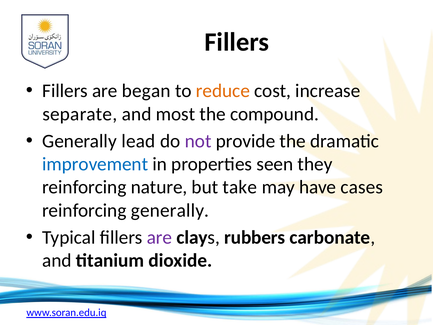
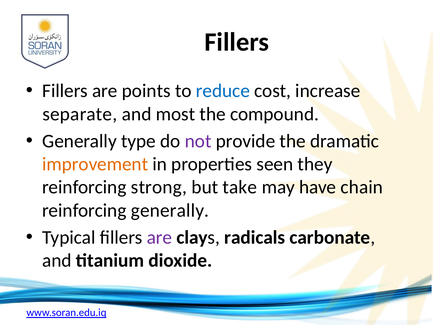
began: began -> points (146, 91)
reduce colour: orange -> blue (223, 91)
lead: lead -> type (138, 141)
improvement colour: blue -> orange (95, 164)
nature: nature -> strong (159, 187)
cases: cases -> chain (362, 187)
rubbers: rubbers -> radicals (255, 237)
